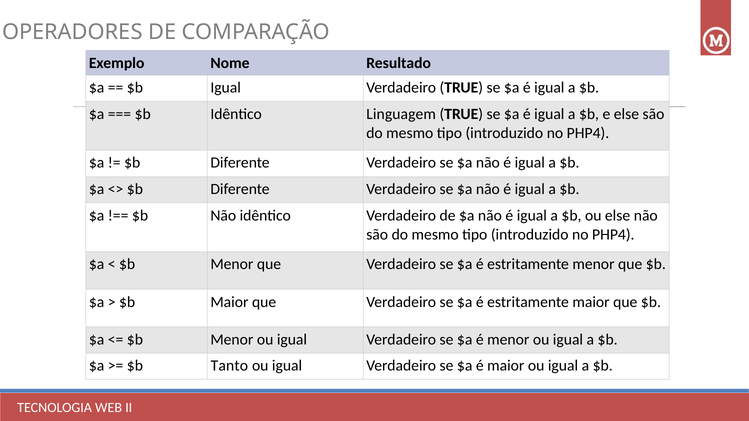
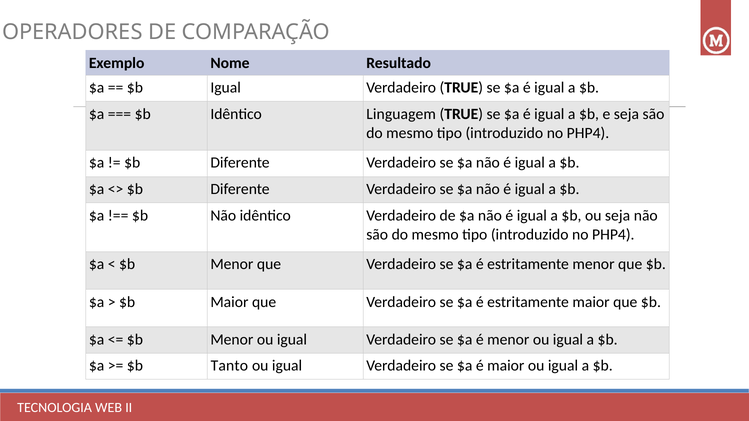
e else: else -> seja (626, 114)
ou else: else -> seja (618, 216)
